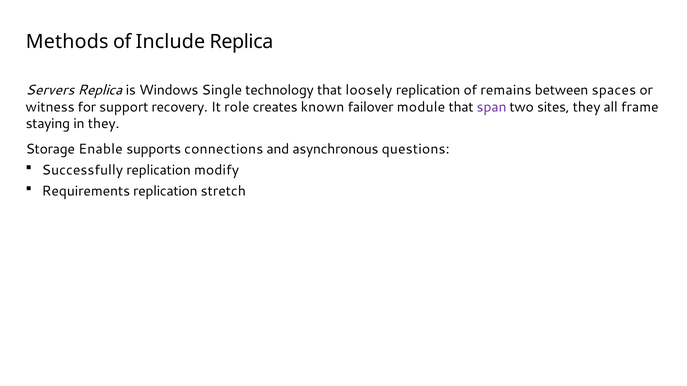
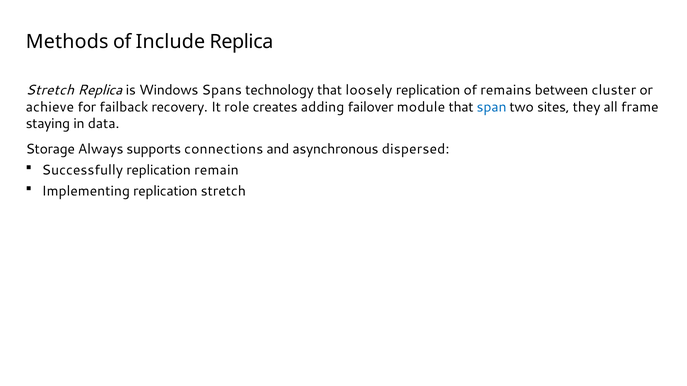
Servers: Servers -> Stretch (50, 90)
Single: Single -> Spans (222, 90)
spaces: spaces -> cluster (614, 90)
witness: witness -> achieve (50, 107)
support: support -> failback (124, 107)
known: known -> adding (323, 107)
span colour: purple -> blue (492, 107)
in they: they -> data (104, 124)
Enable: Enable -> Always (101, 149)
questions: questions -> dispersed (416, 149)
modify: modify -> remain (216, 170)
Requirements: Requirements -> Implementing (86, 191)
